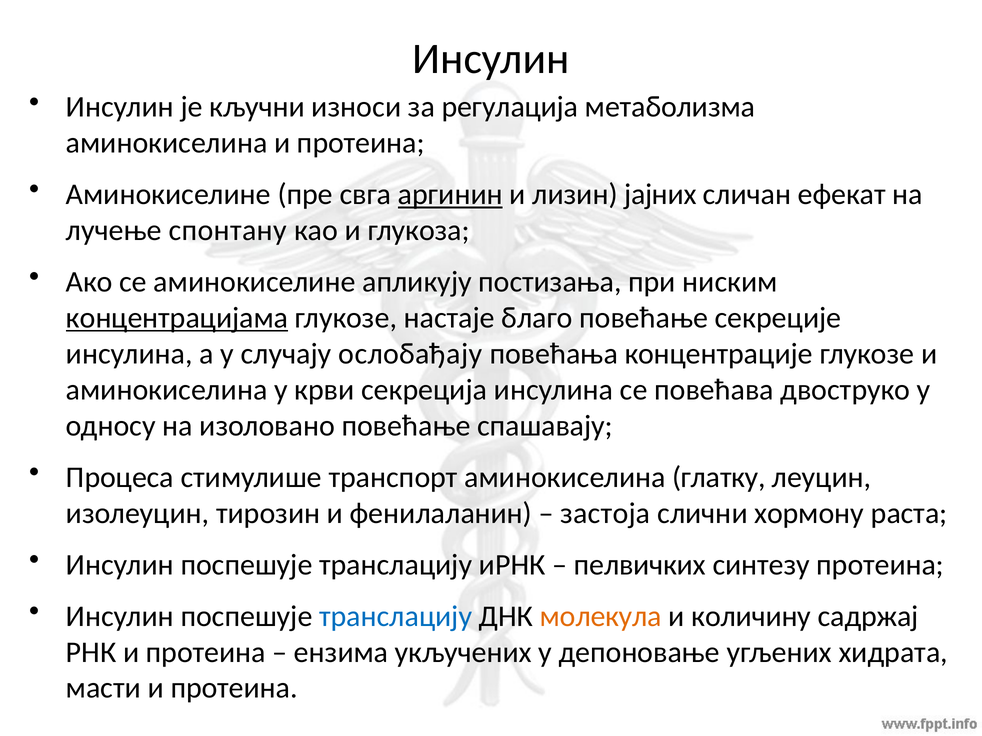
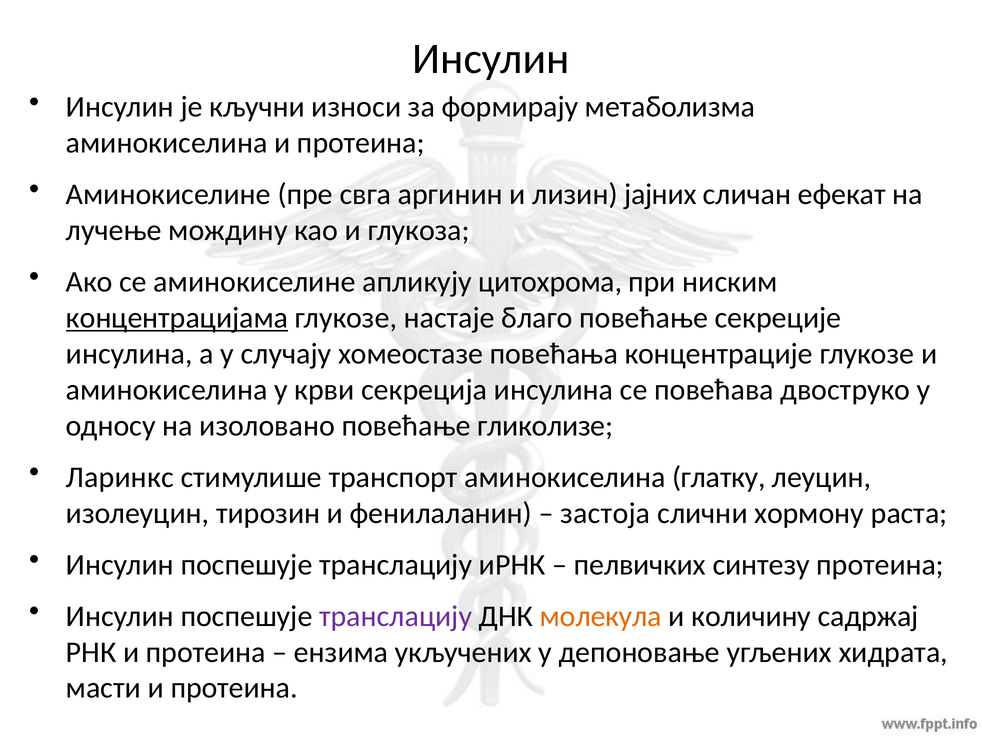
регулација: регулација -> формирају (510, 107)
аргинин underline: present -> none (450, 195)
спонтану: спонтану -> мождину (228, 231)
постизања: постизања -> цитохрома (550, 282)
ослобађају: ослобађају -> хомеостазе (410, 354)
спашавају: спашавају -> гликолизе (545, 426)
Процеса: Процеса -> Ларинкс (120, 478)
транслацију colour: blue -> purple (396, 617)
